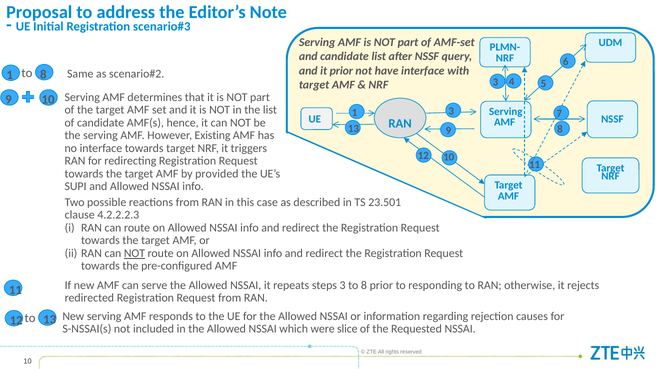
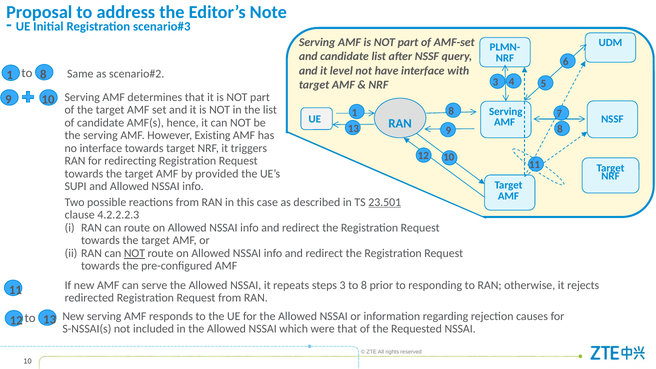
it prior: prior -> level (341, 71)
3: 3 -> 8 (451, 111)
23.501 underline: none -> present (385, 202)
were slice: slice -> that (347, 329)
